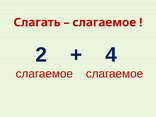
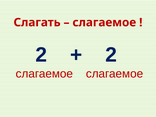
4: 4 -> 2 (111, 55)
